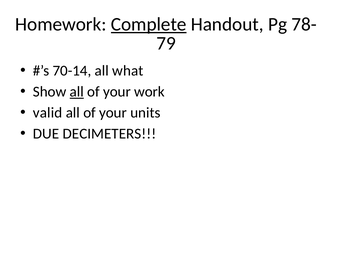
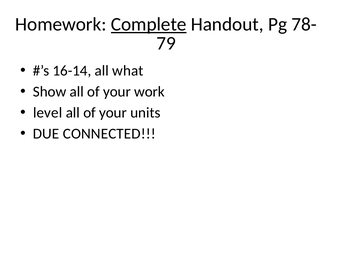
70-14: 70-14 -> 16-14 (72, 71)
all underline: present -> none (77, 92)
valid: valid -> level (48, 113)
DECIMETERS: DECIMETERS -> CONNECTED (109, 134)
